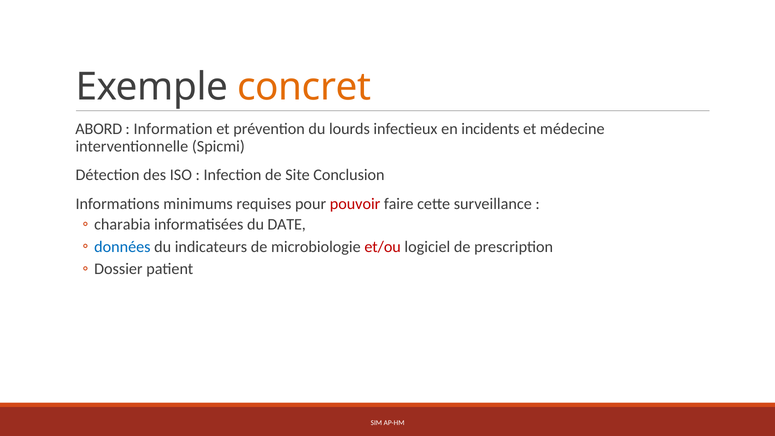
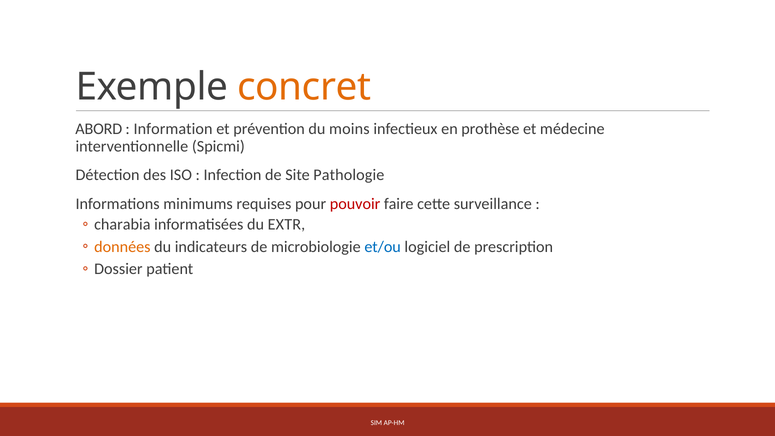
lourds: lourds -> moins (349, 129)
incidents: incidents -> prothèse (490, 129)
Conclusion: Conclusion -> Pathologie (349, 175)
DATE: DATE -> EXTR (286, 224)
données colour: blue -> orange (122, 247)
et/ou colour: red -> blue (383, 247)
